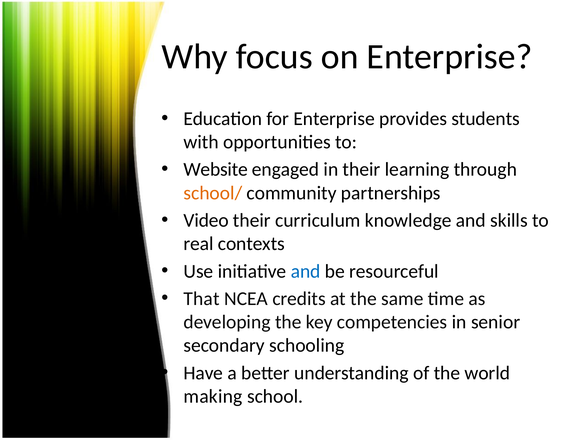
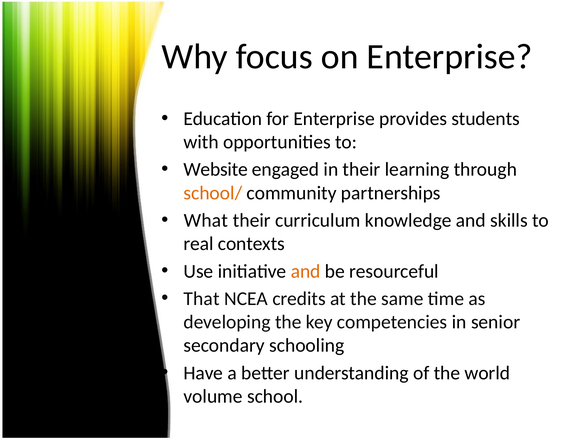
Video: Video -> What (206, 220)
and colour: blue -> orange (306, 271)
making: making -> volume (213, 396)
